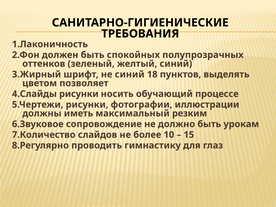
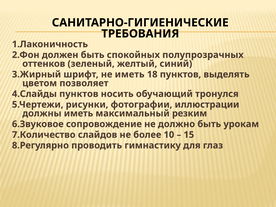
не синий: синий -> иметь (130, 74)
4.Слайды рисунки: рисунки -> пунктов (79, 94)
процессе: процессе -> тронулся (217, 94)
